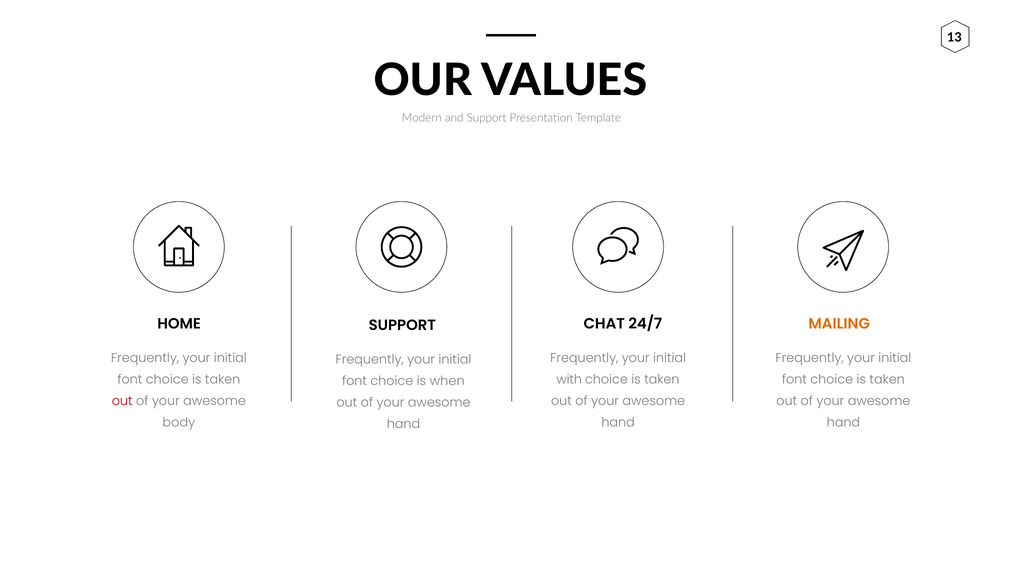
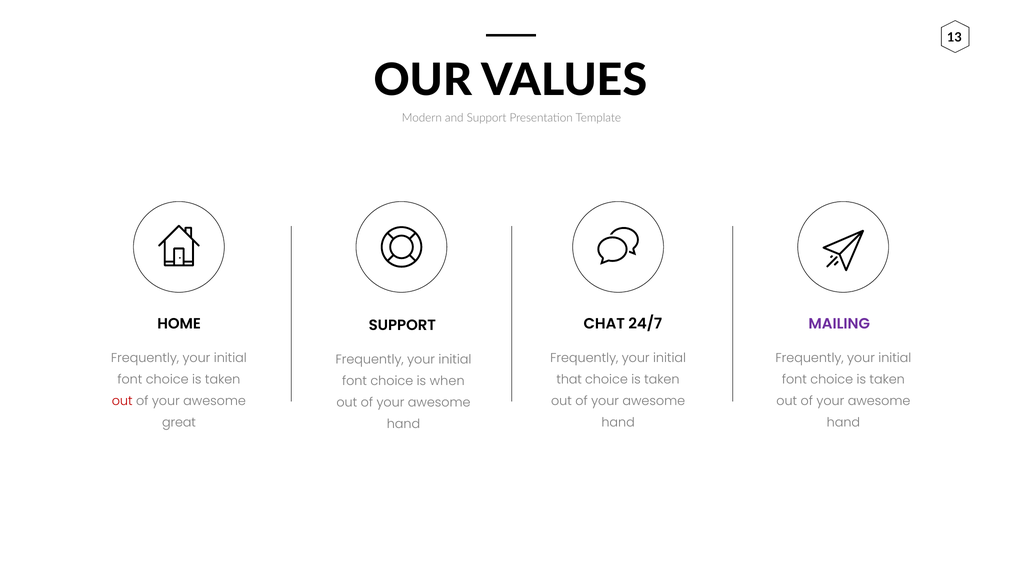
MAILING colour: orange -> purple (839, 324)
with: with -> that (569, 380)
body: body -> great (179, 423)
